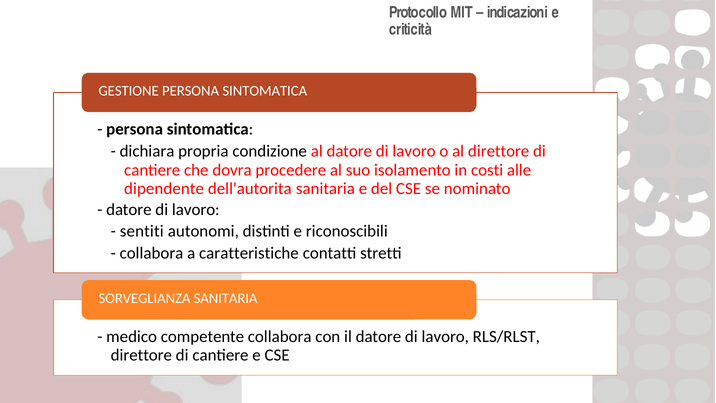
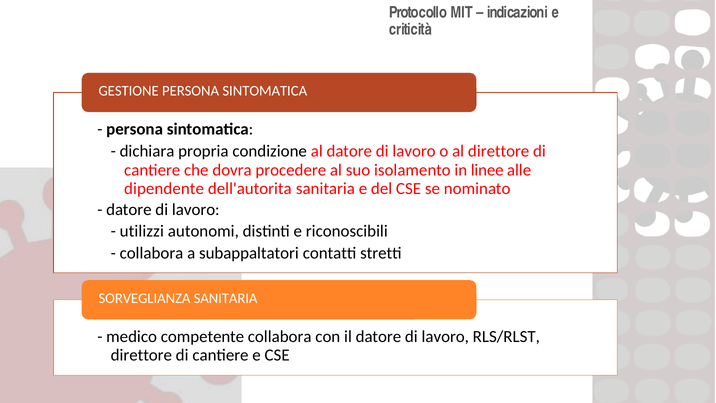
costi: costi -> linee (487, 170)
sentiti: sentiti -> utilizzi (142, 231)
caratteristiche: caratteristiche -> subappaltatori (249, 253)
